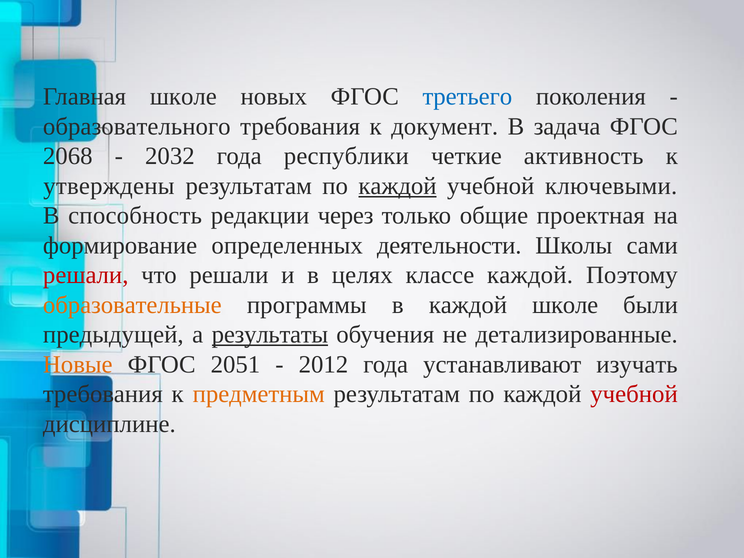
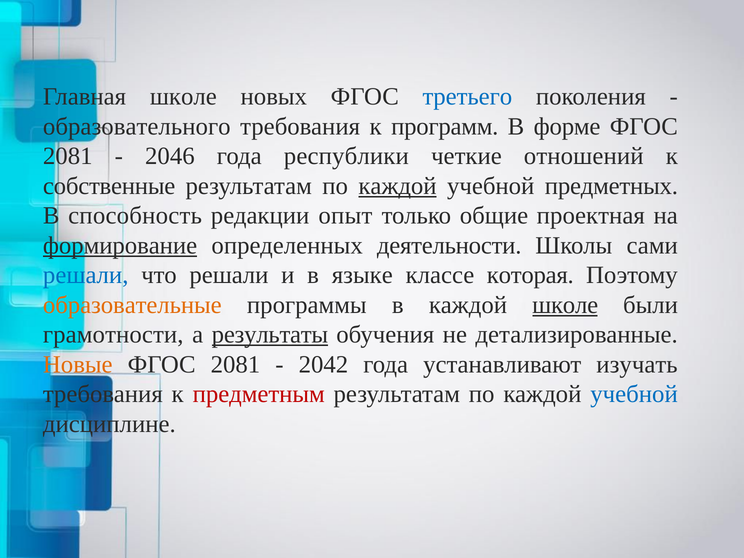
документ: документ -> программ (445, 126)
задача: задача -> форме (567, 126)
2068: 2068 -> 2081 (68, 156)
2032: 2032 -> 2046 (170, 156)
активность: активность -> отношений (584, 156)
утверждены: утверждены -> собственные (109, 186)
ключевыми: ключевыми -> предметных (611, 186)
через: через -> опыт (345, 216)
формирование underline: none -> present (120, 245)
решали colour: red -> blue (86, 275)
целях: целях -> языке (362, 275)
классе каждой: каждой -> которая (530, 275)
школе underline: none -> present (565, 305)
предыдущей: предыдущей -> грамотности (113, 335)
2051: 2051 -> 2081 (235, 364)
2012: 2012 -> 2042 (323, 364)
предметным colour: orange -> red (259, 394)
учебной colour: red -> blue (634, 394)
